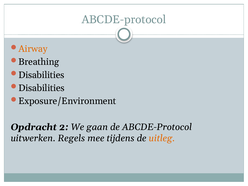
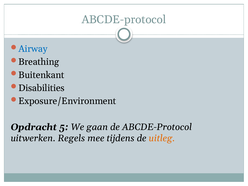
Airway colour: orange -> blue (33, 49)
Disabilities: Disabilities -> Buitenkant (41, 75)
2: 2 -> 5 (64, 127)
